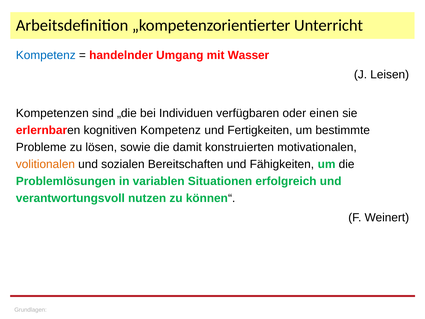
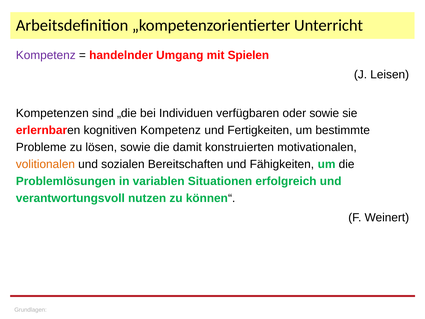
Kompetenz colour: blue -> purple (46, 55)
Wasser: Wasser -> Spielen (248, 55)
oder einen: einen -> sowie (324, 113)
